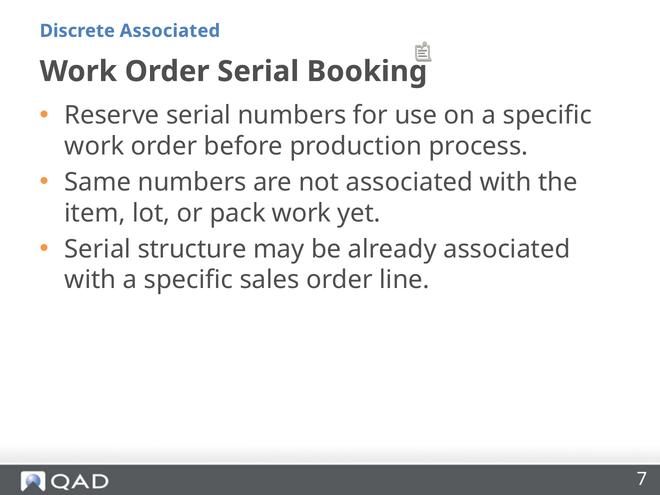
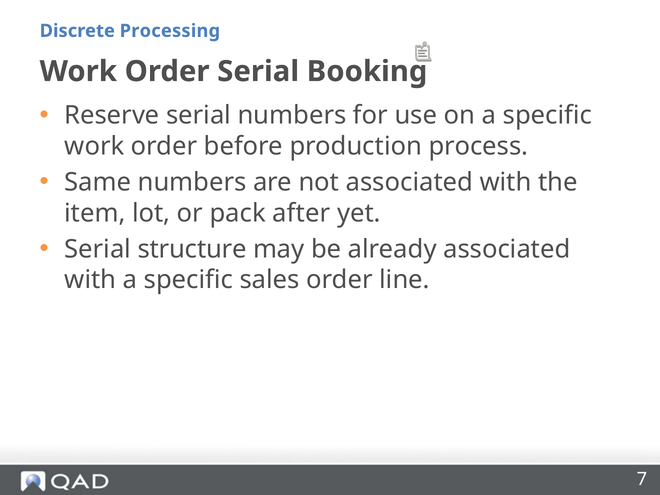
Discrete Associated: Associated -> Processing (170, 31)
pack work: work -> after (301, 213)
